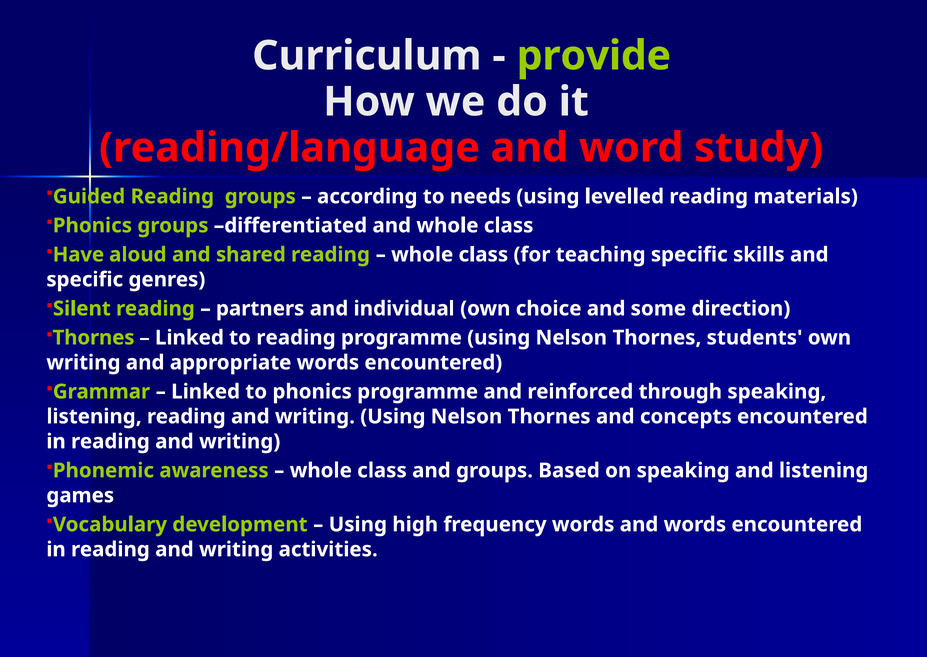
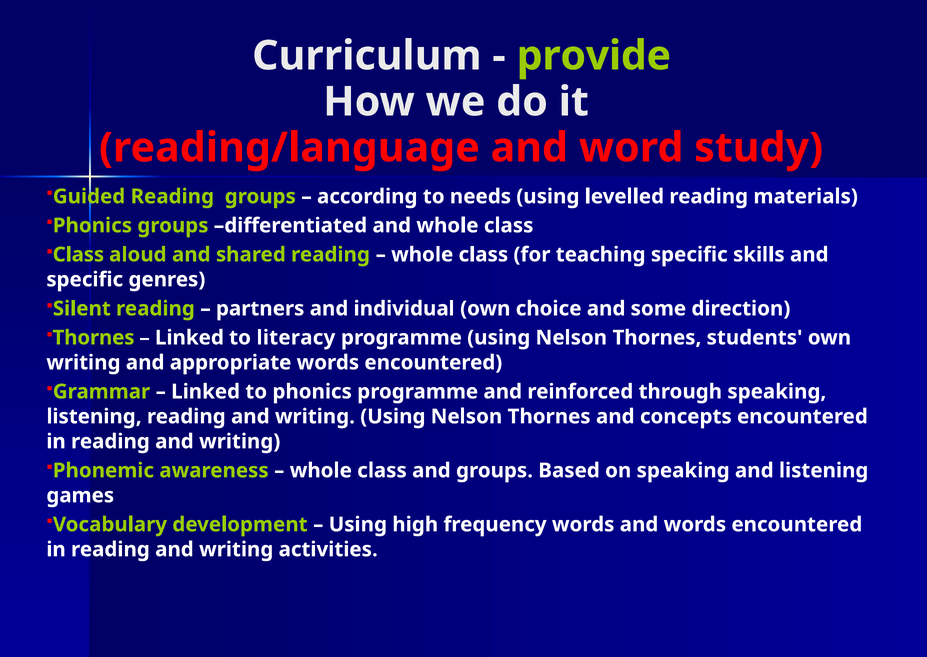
Have: Have -> Class (78, 255)
to reading: reading -> literacy (296, 338)
